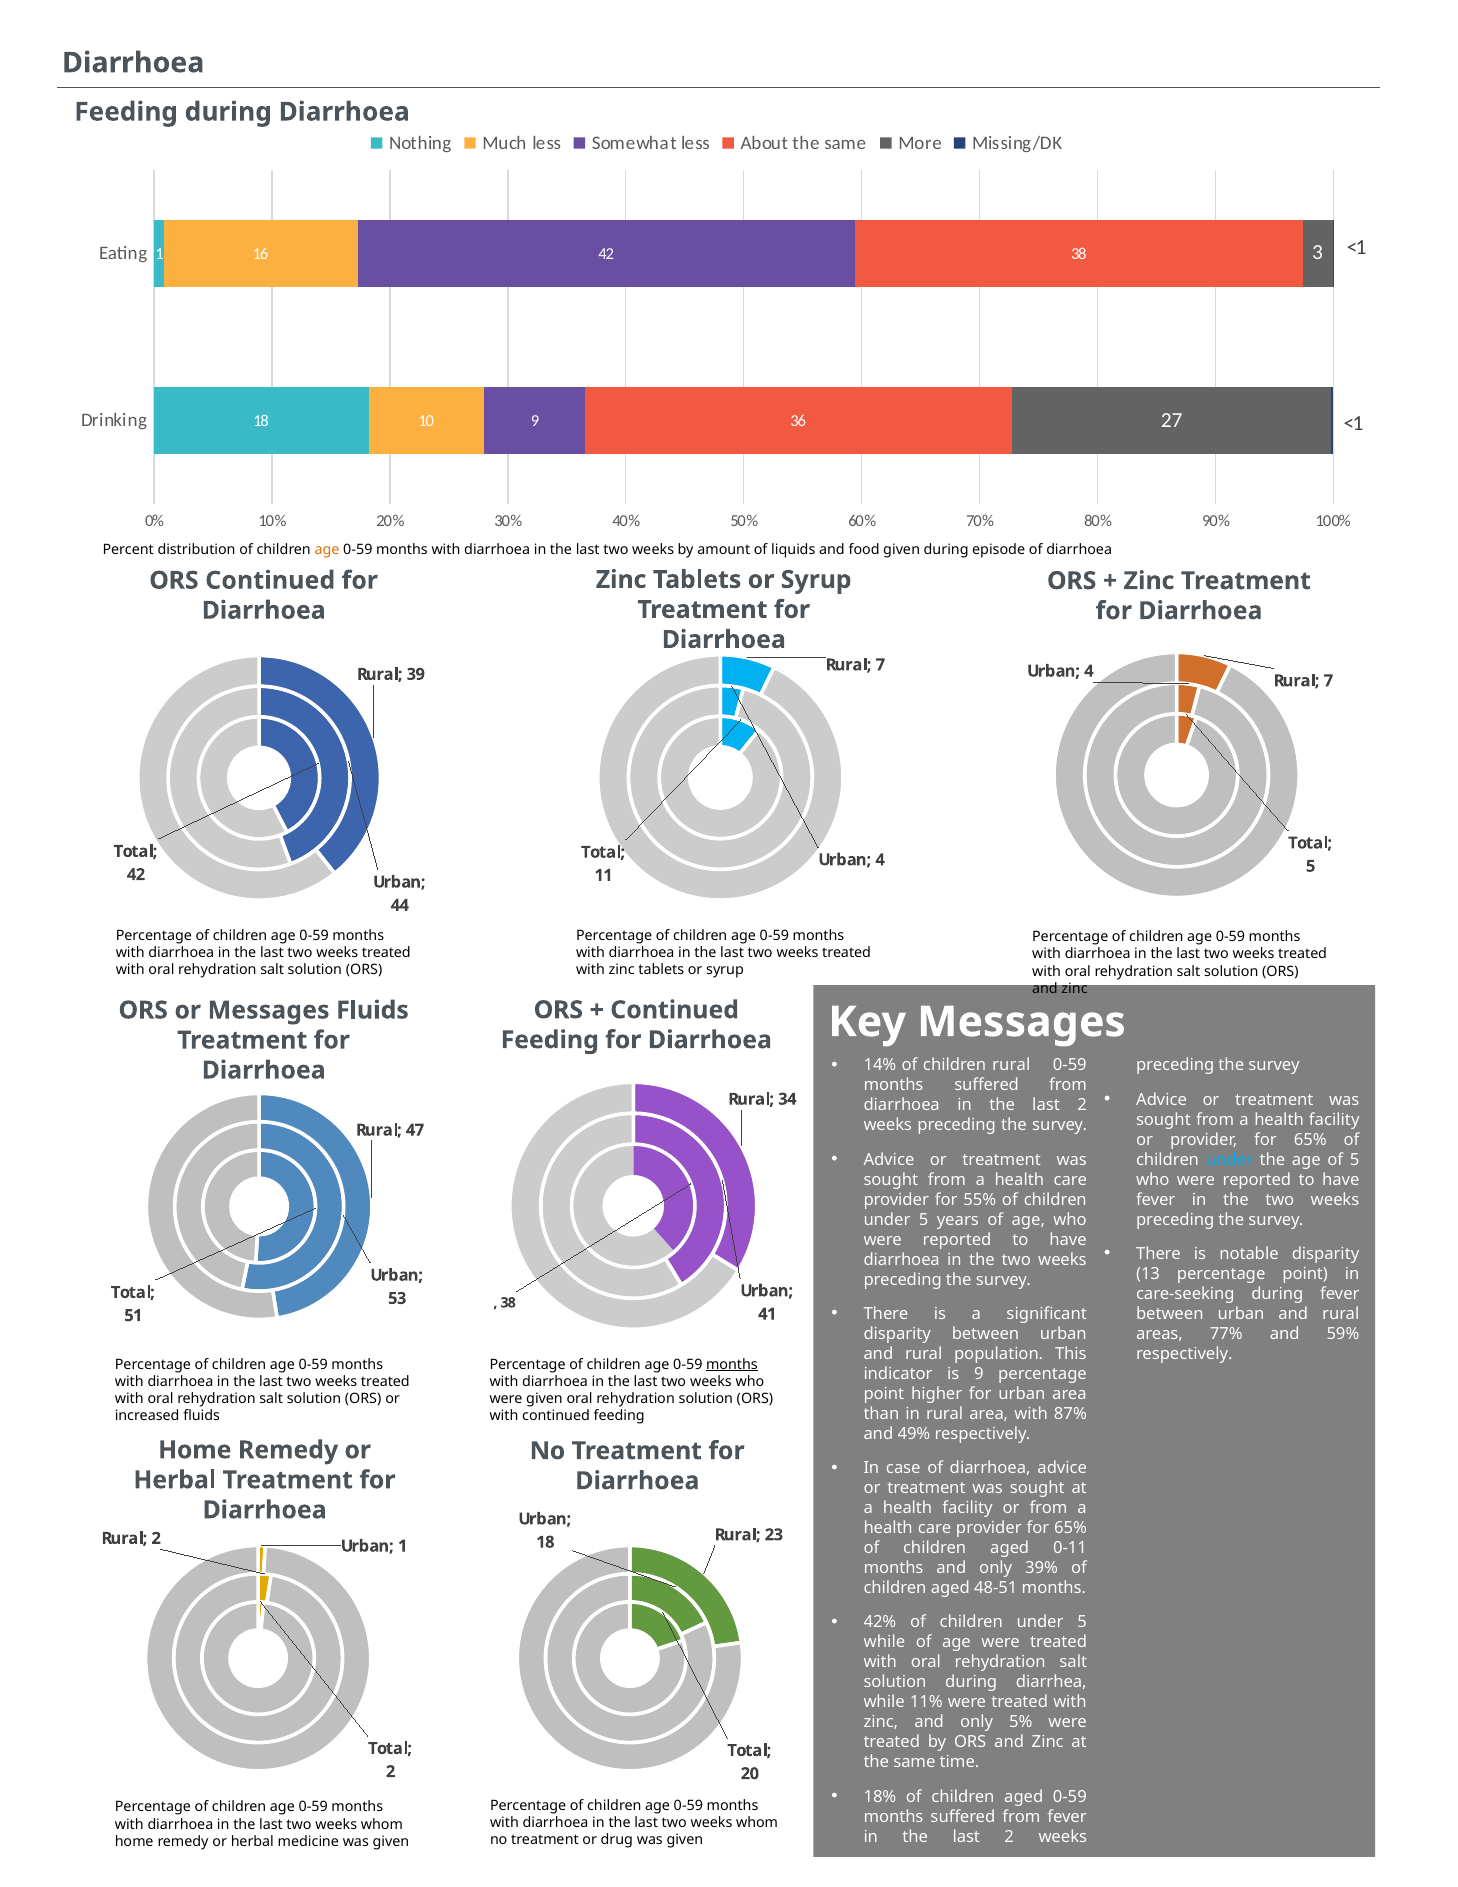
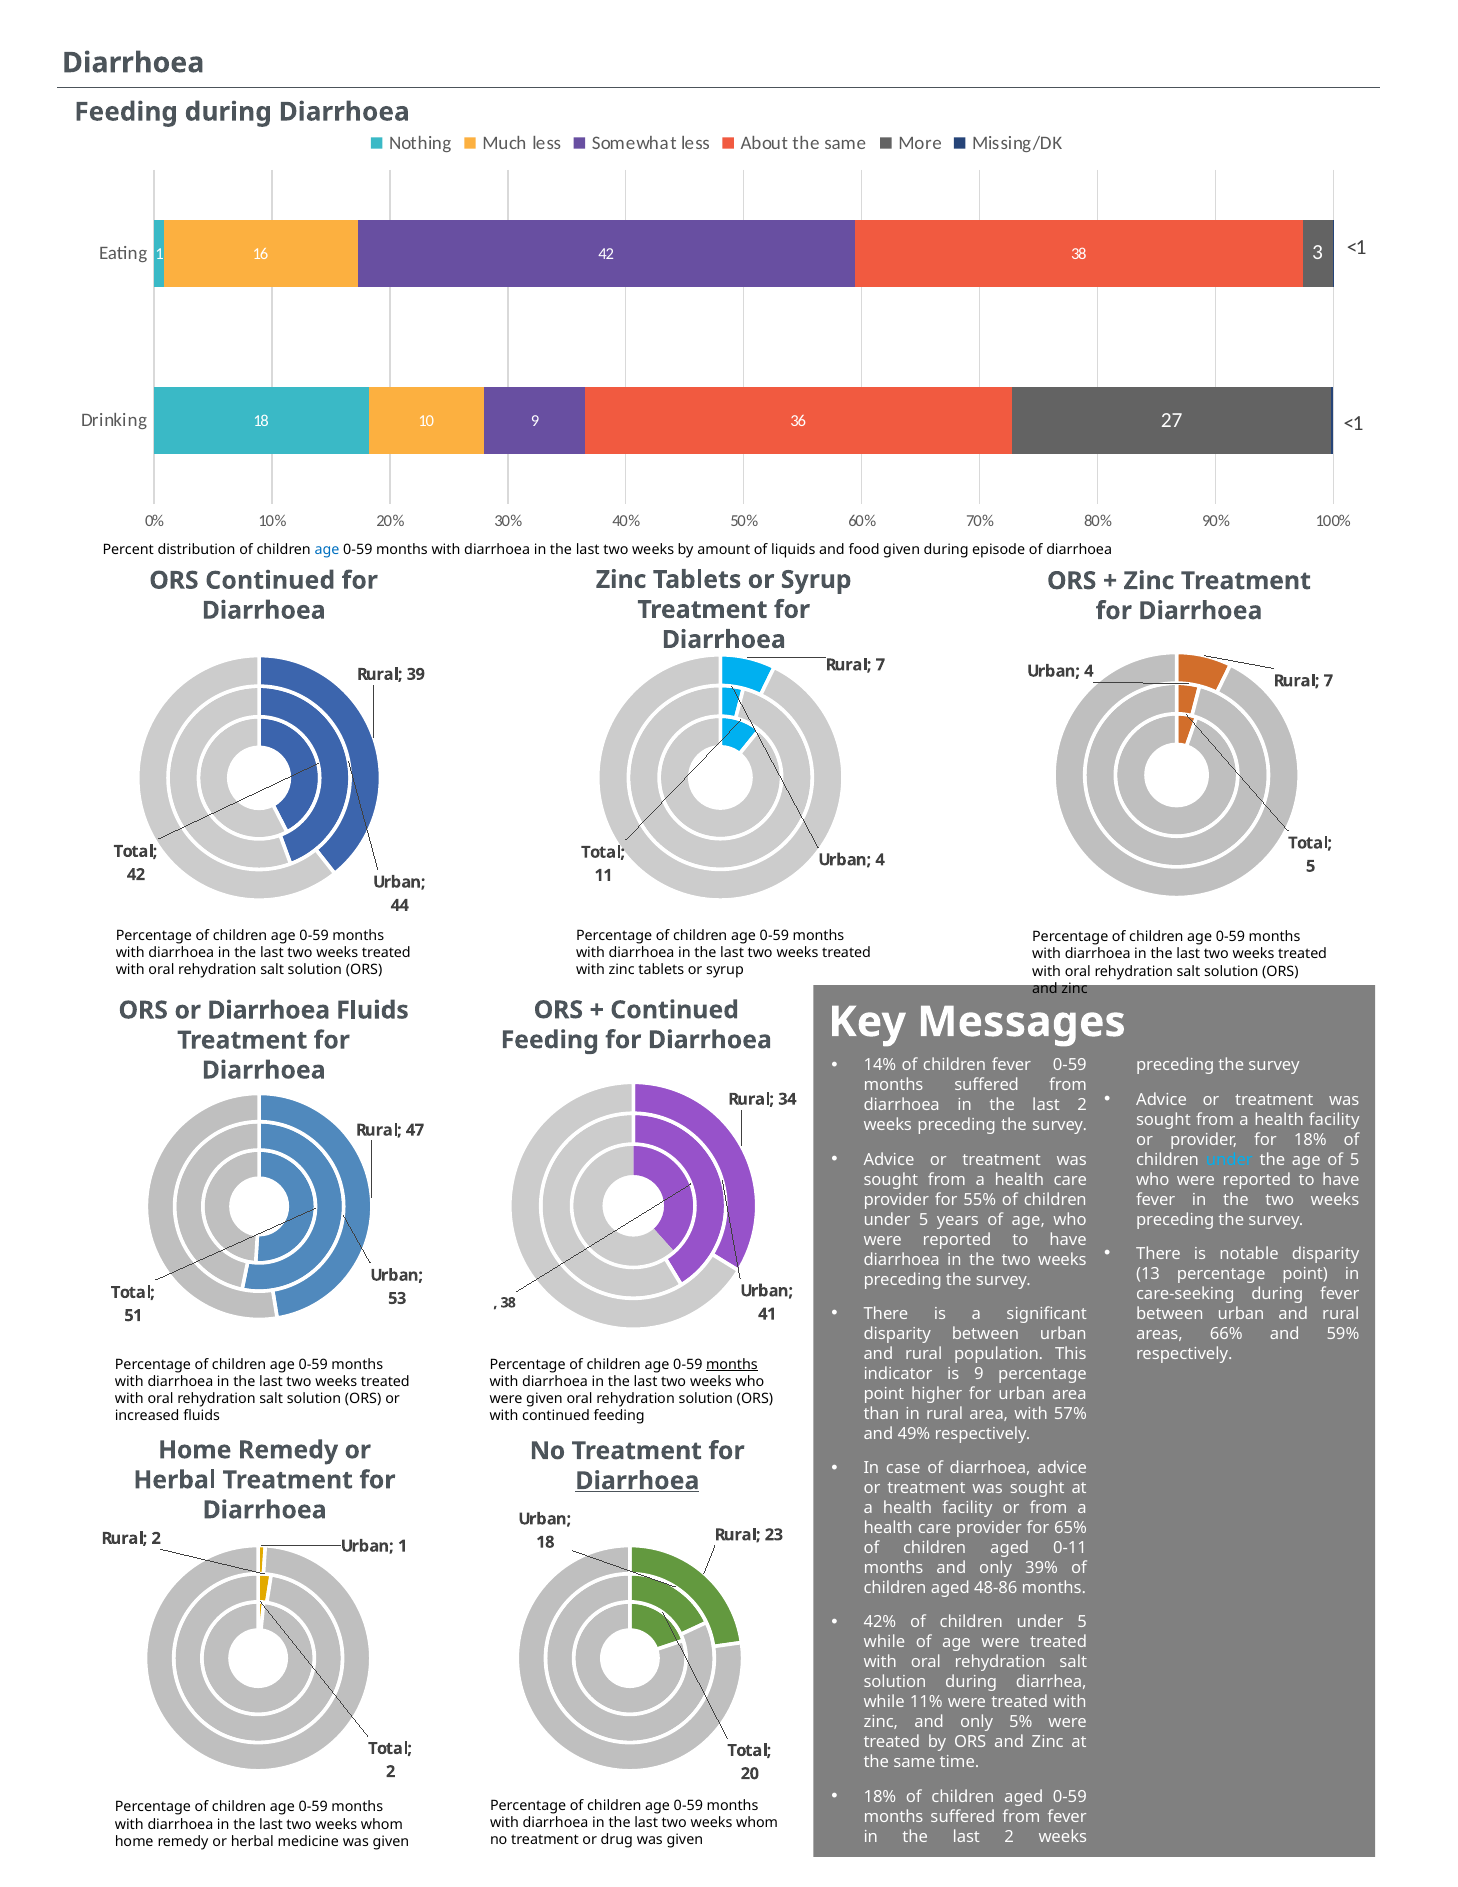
age colour: orange -> blue (327, 550)
or Messages: Messages -> Diarrhoea (269, 1010)
children rural: rural -> fever (1011, 1065)
or provider for 65%: 65% -> 18% (1310, 1140)
77%: 77% -> 66% (1226, 1334)
87%: 87% -> 57% (1070, 1414)
Diarrhoea underline: none -> present (637, 1481)
48-51: 48-51 -> 48-86 (996, 1588)
